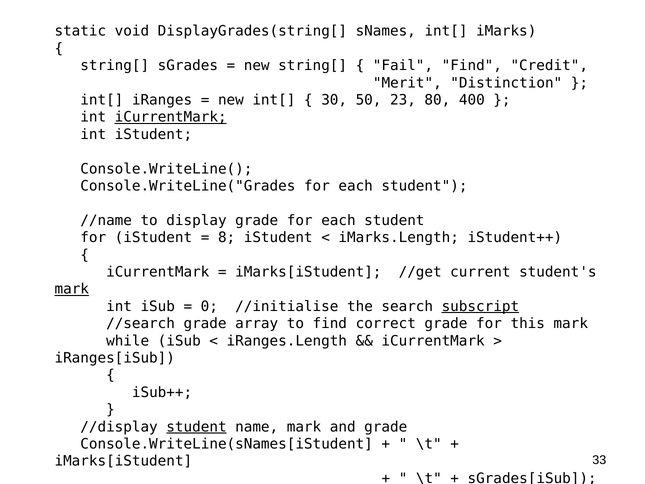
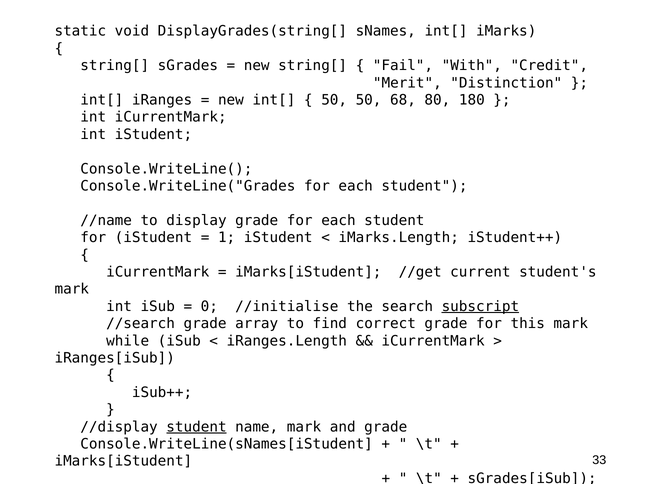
Fail Find: Find -> With (472, 66)
30: 30 -> 50 (334, 100)
23: 23 -> 68 (403, 100)
400: 400 -> 180 (472, 100)
iCurrentMark underline: present -> none (171, 117)
8: 8 -> 1 (227, 237)
mark underline: present -> none (72, 289)
